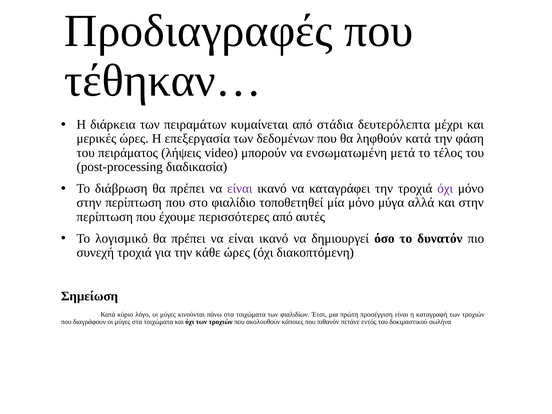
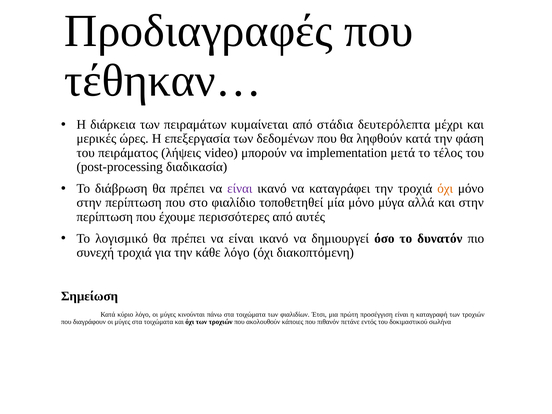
ενσωματωμένη: ενσωματωμένη -> implementation (347, 153)
όχι colour: purple -> orange (445, 189)
κάθε ώρες: ώρες -> λόγο (237, 253)
